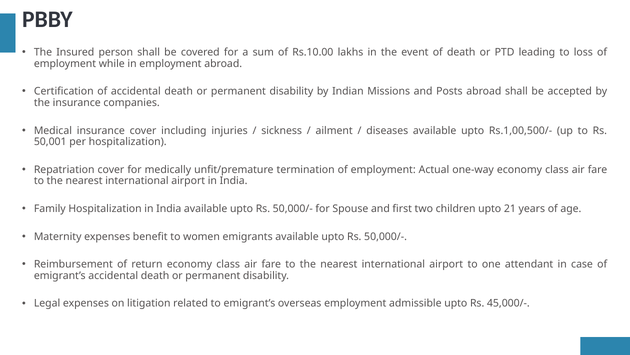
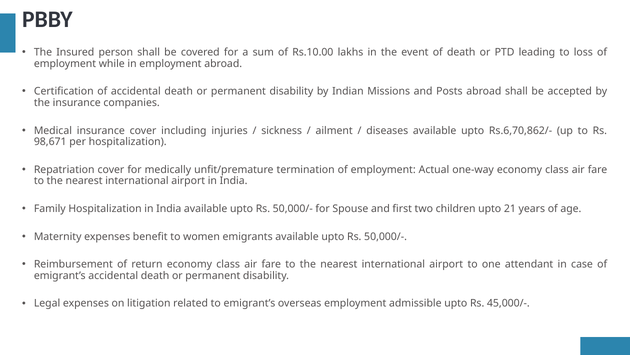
Rs.1,00,500/-: Rs.1,00,500/- -> Rs.6,70,862/- (521, 130)
50,001: 50,001 -> 98,671 (50, 142)
